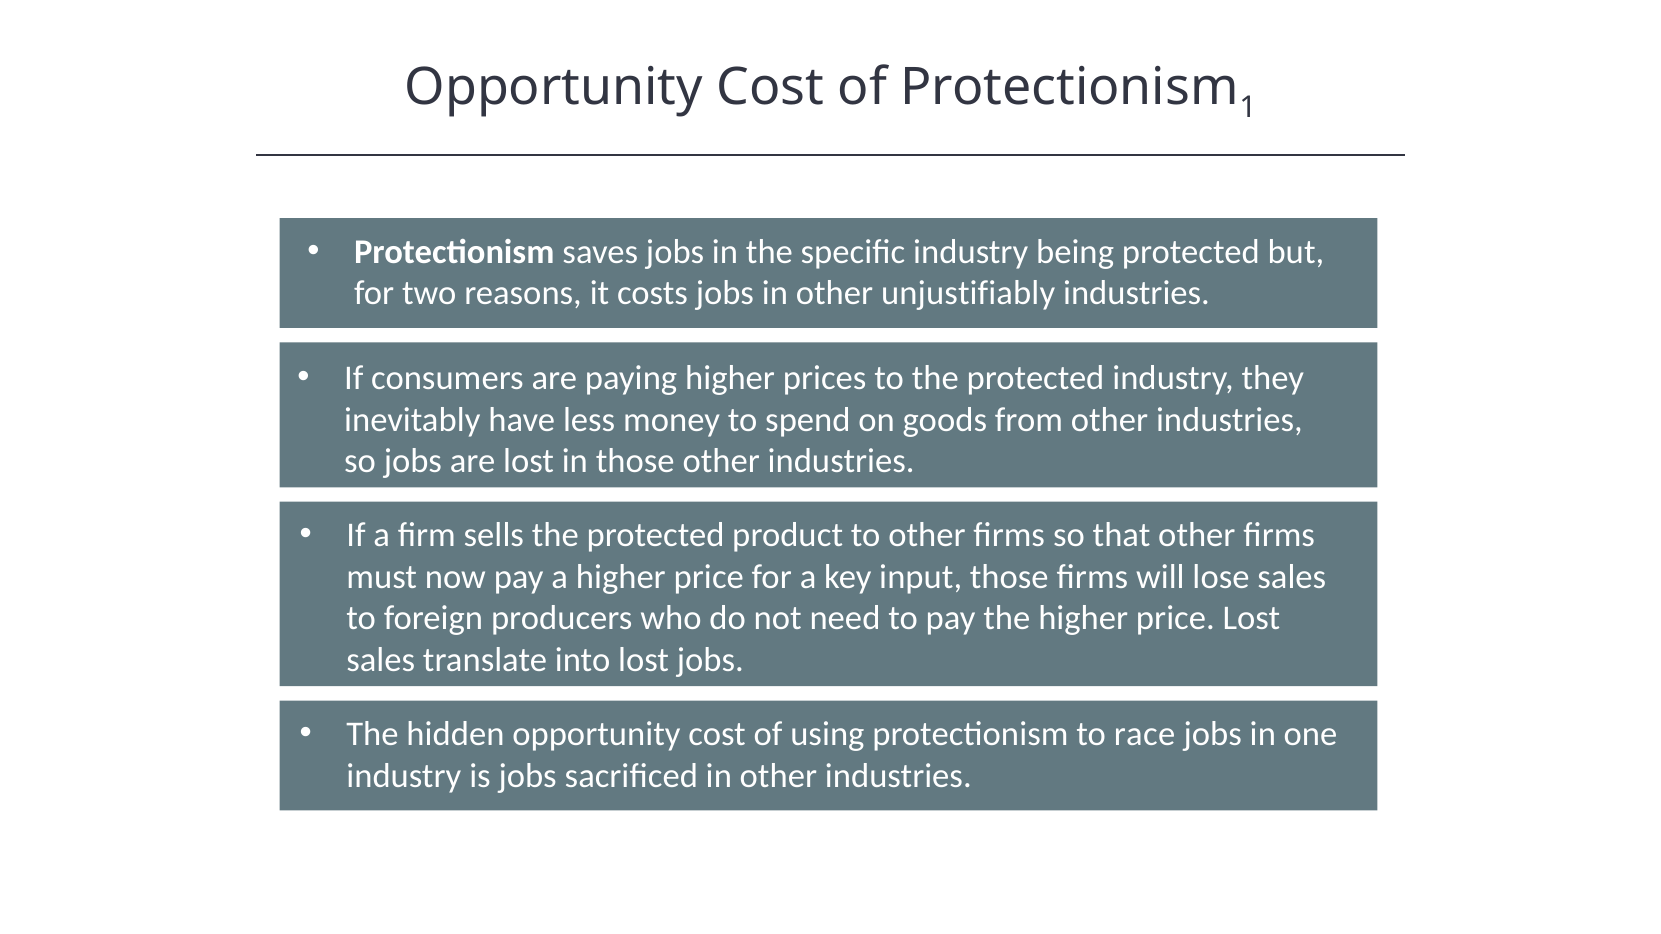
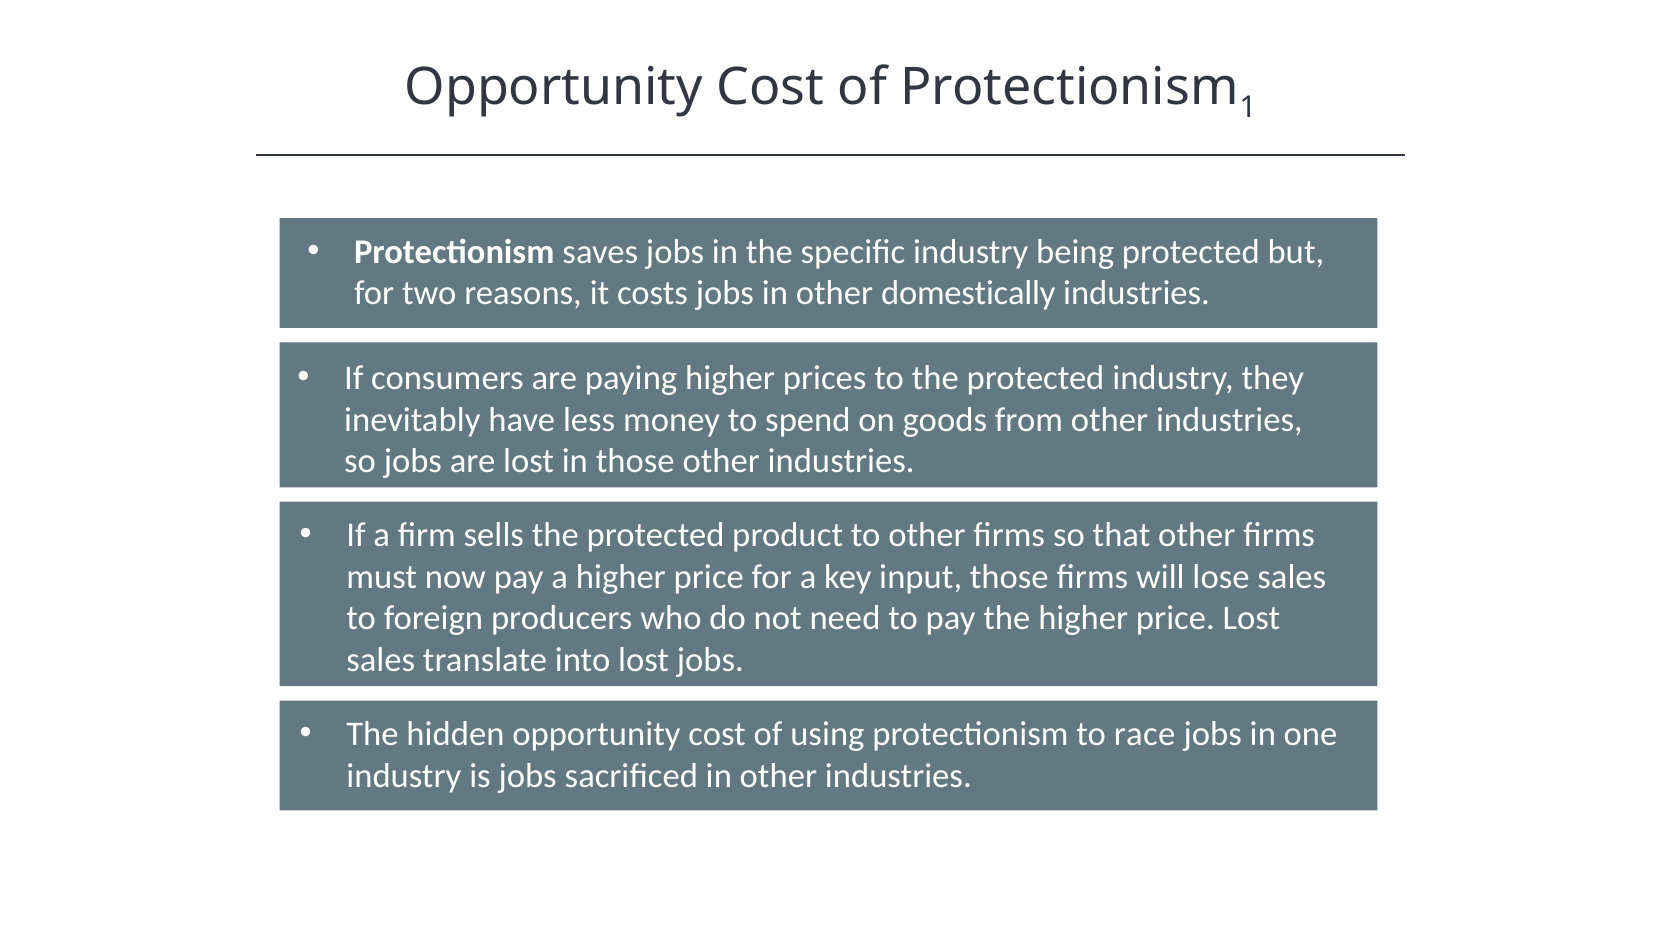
unjustifiably: unjustifiably -> domestically (968, 294)
